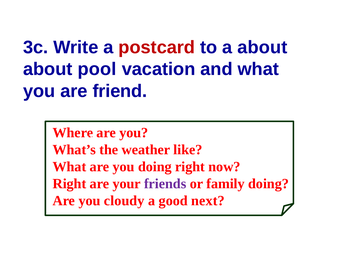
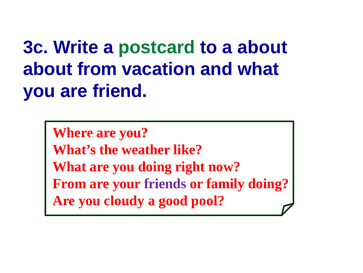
postcard colour: red -> green (157, 47)
about pool: pool -> from (97, 69)
Right: Right -> From (69, 183)
next: next -> pool (208, 200)
